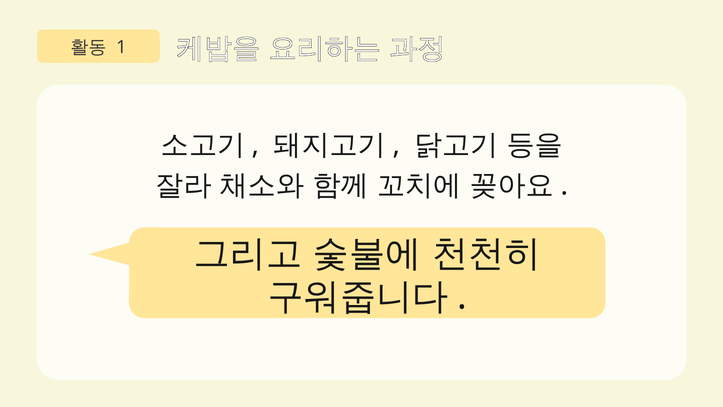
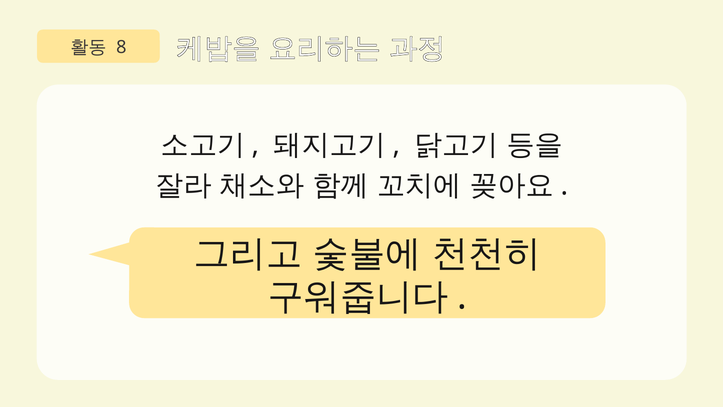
1: 1 -> 8 (121, 47)
